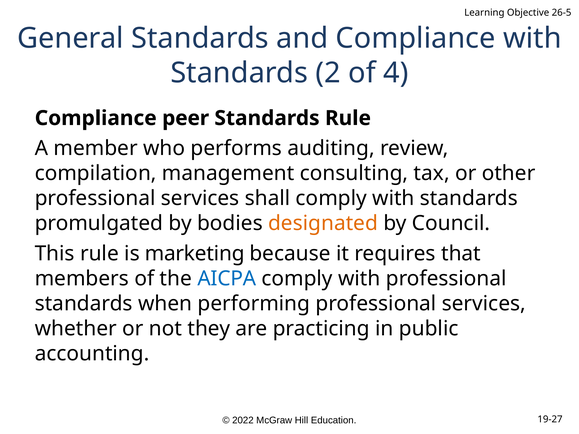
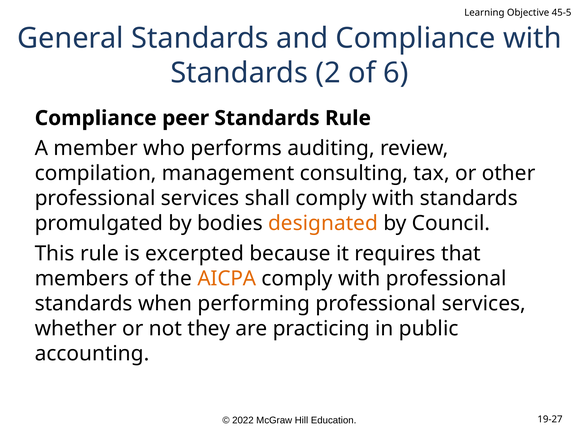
26-5: 26-5 -> 45-5 (562, 13)
4: 4 -> 6 (396, 73)
marketing: marketing -> excerpted (195, 254)
AICPA colour: blue -> orange (227, 279)
